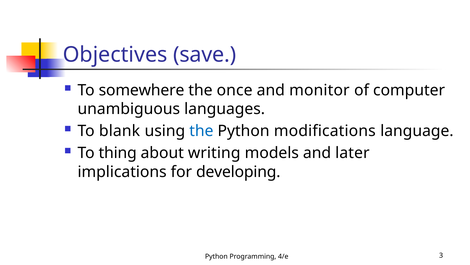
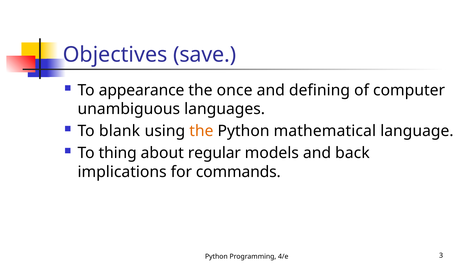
somewhere: somewhere -> appearance (142, 90)
monitor: monitor -> defining (319, 90)
the colour: blue -> orange (201, 131)
modifications: modifications -> mathematical (325, 131)
writing: writing -> regular (214, 153)
later: later -> back (352, 153)
developing: developing -> commands (238, 172)
